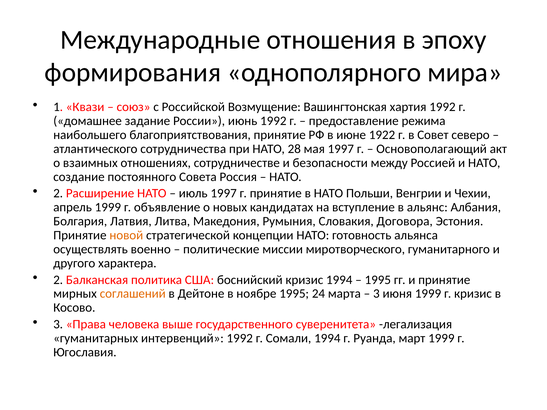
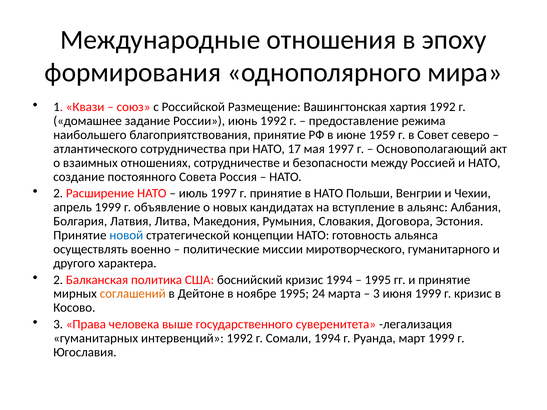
Возмущение: Возмущение -> Размещение (264, 107)
1922: 1922 -> 1959 (382, 135)
28: 28 -> 17 (294, 149)
новой colour: orange -> blue (126, 235)
